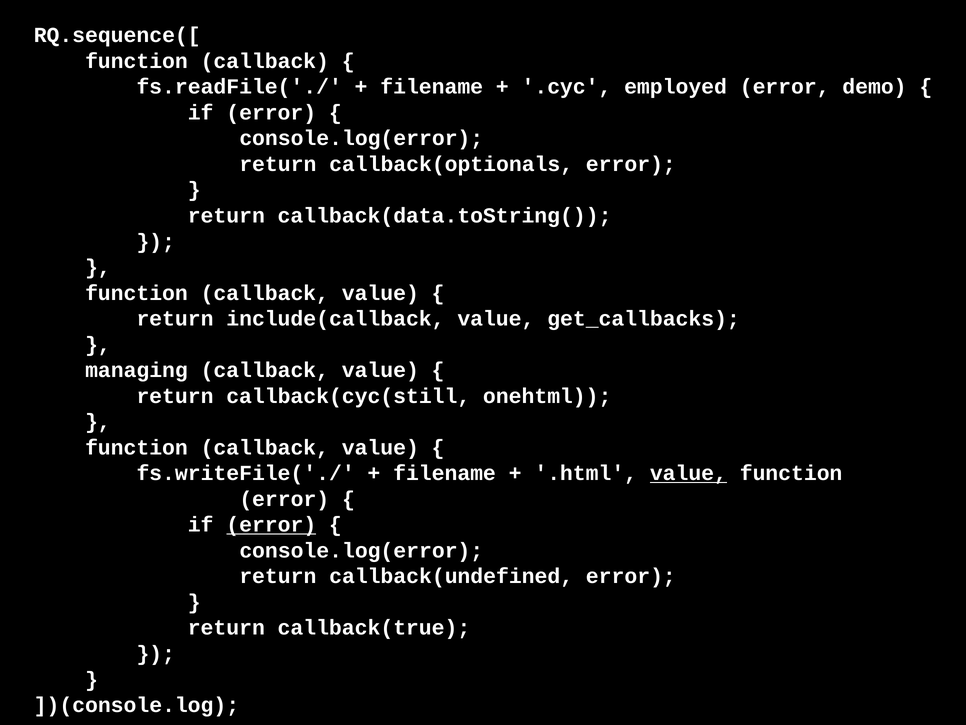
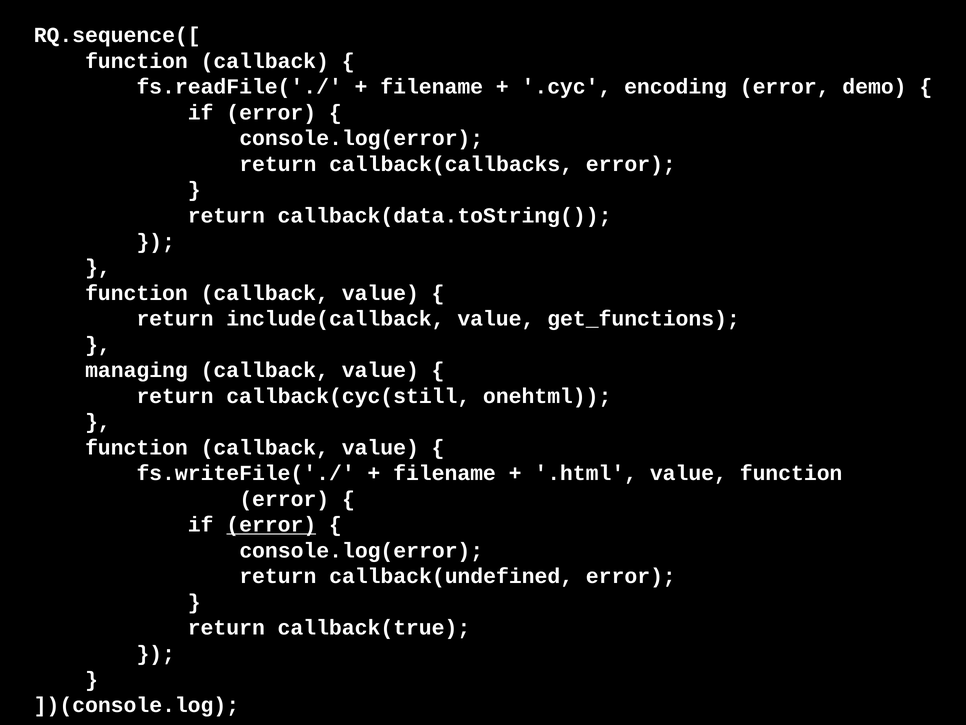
employed: employed -> encoding (676, 87)
callback(optionals: callback(optionals -> callback(callbacks (451, 164)
get_callbacks: get_callbacks -> get_functions (644, 319)
value underline: present -> none (688, 473)
